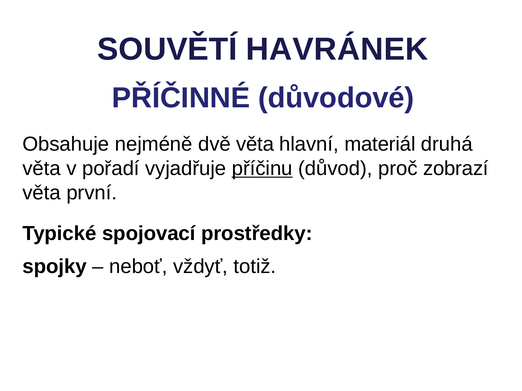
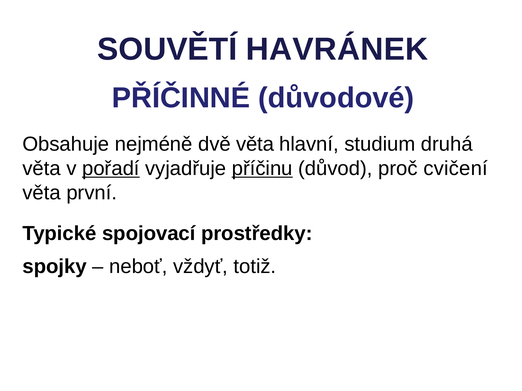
materiál: materiál -> studium (380, 144)
pořadí underline: none -> present (111, 169)
zobrazí: zobrazí -> cvičení (456, 169)
